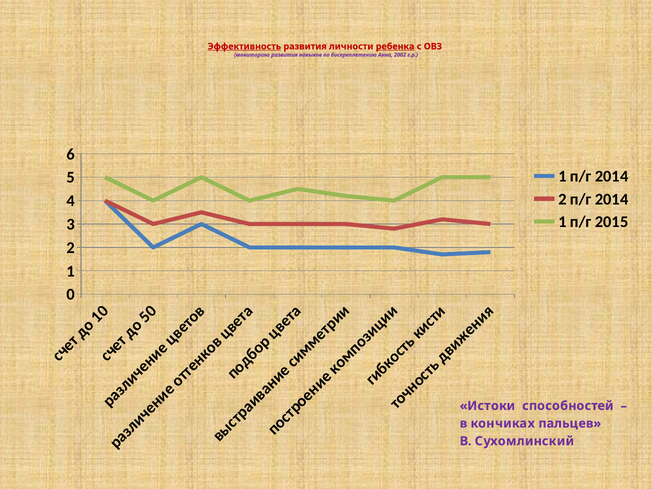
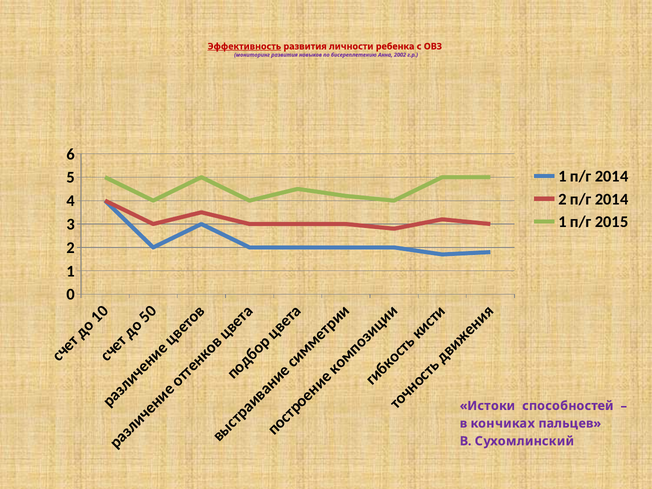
ребенка underline: present -> none (395, 46)
